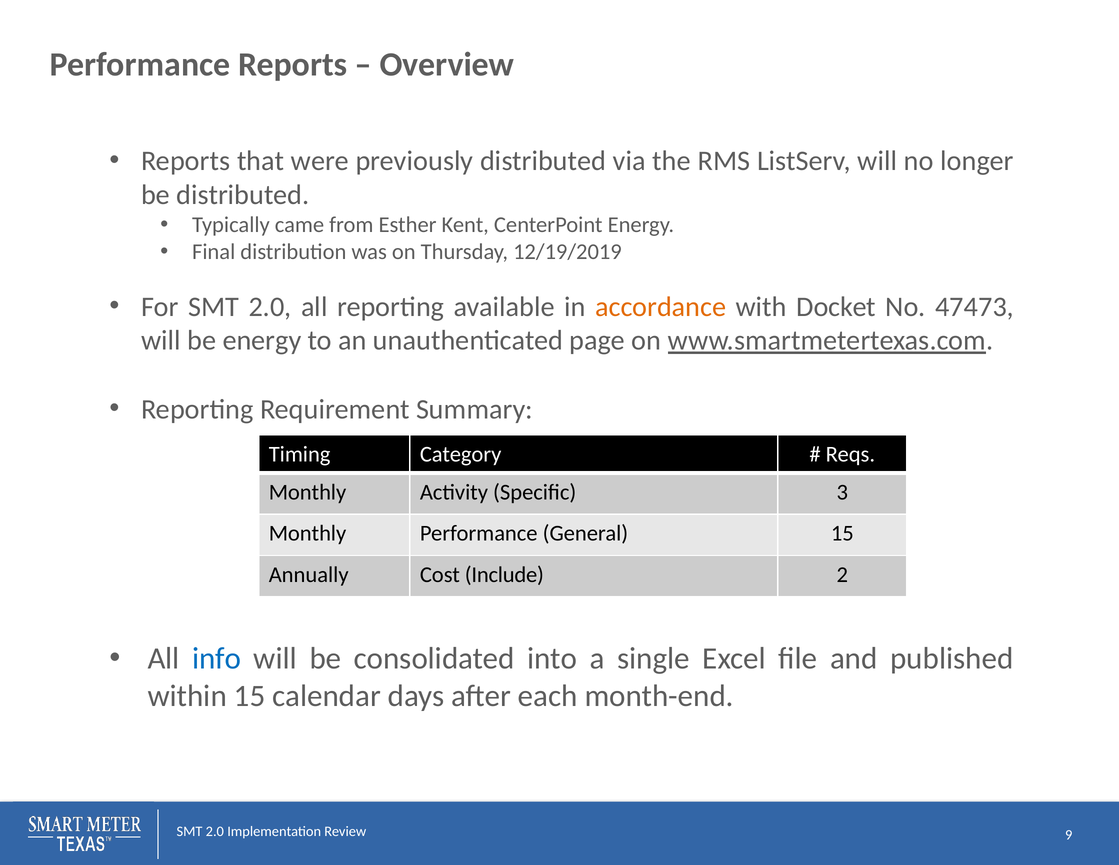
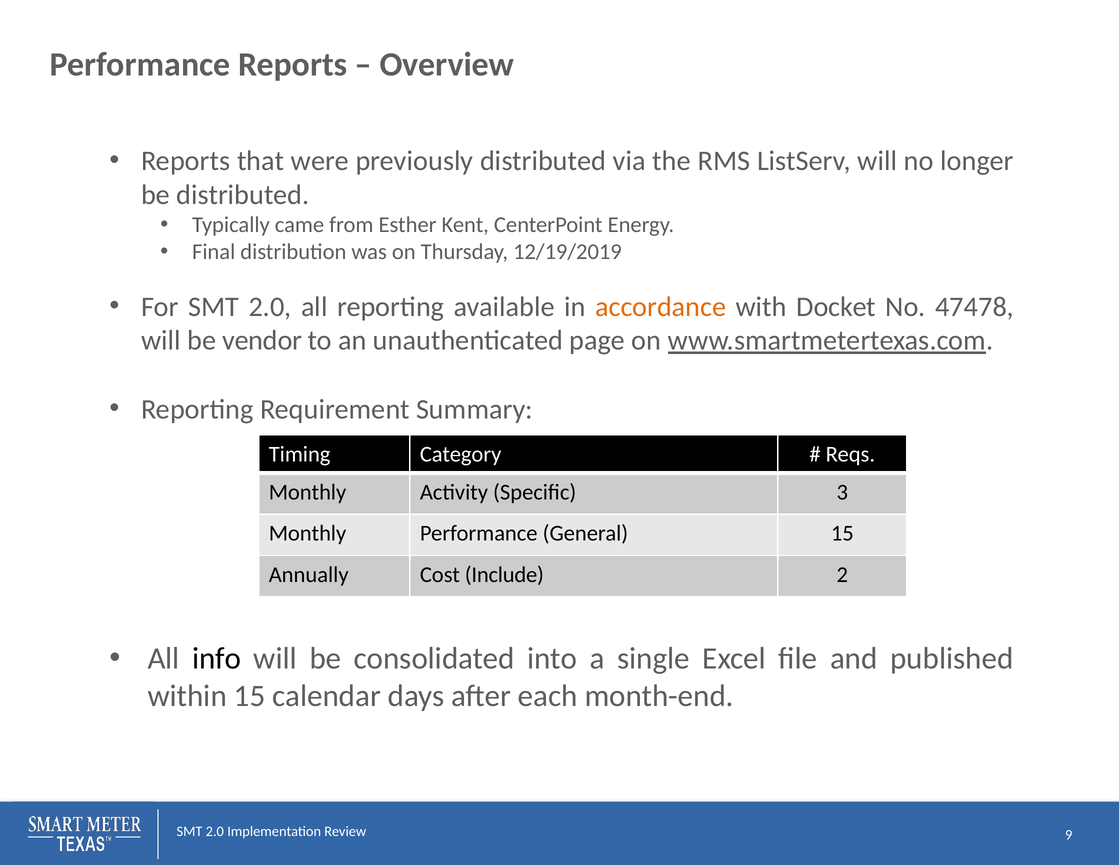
47473: 47473 -> 47478 (975, 307)
be energy: energy -> vendor (262, 341)
info colour: blue -> black (217, 658)
